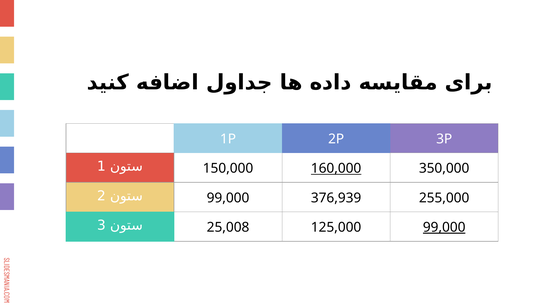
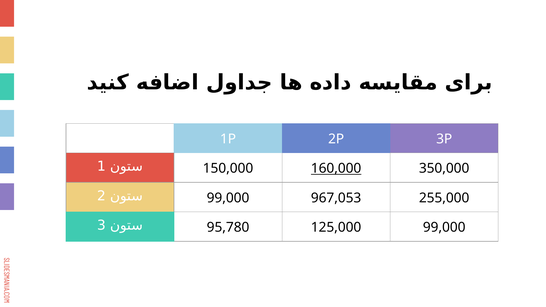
376,939: 376,939 -> 967,053 (336, 198)
25,008: 25,008 -> 95,780 (228, 227)
99,000 underline: present -> none (444, 227)
